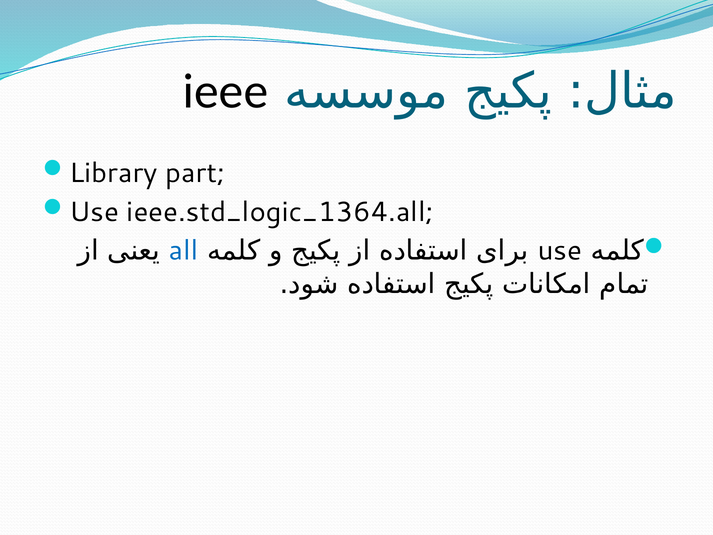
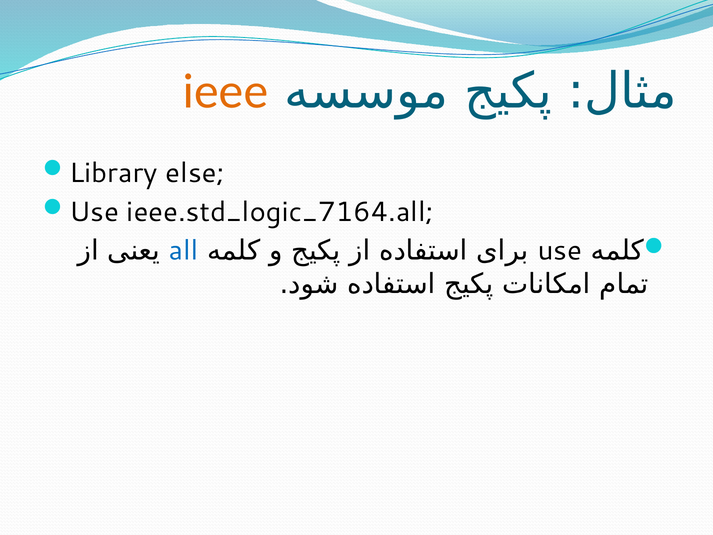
ieee colour: black -> orange (226, 92)
part: part -> else (195, 173)
ieee.std_logic_1364.all: ieee.std_logic_1364.all -> ieee.std_logic_7164.all (280, 212)
